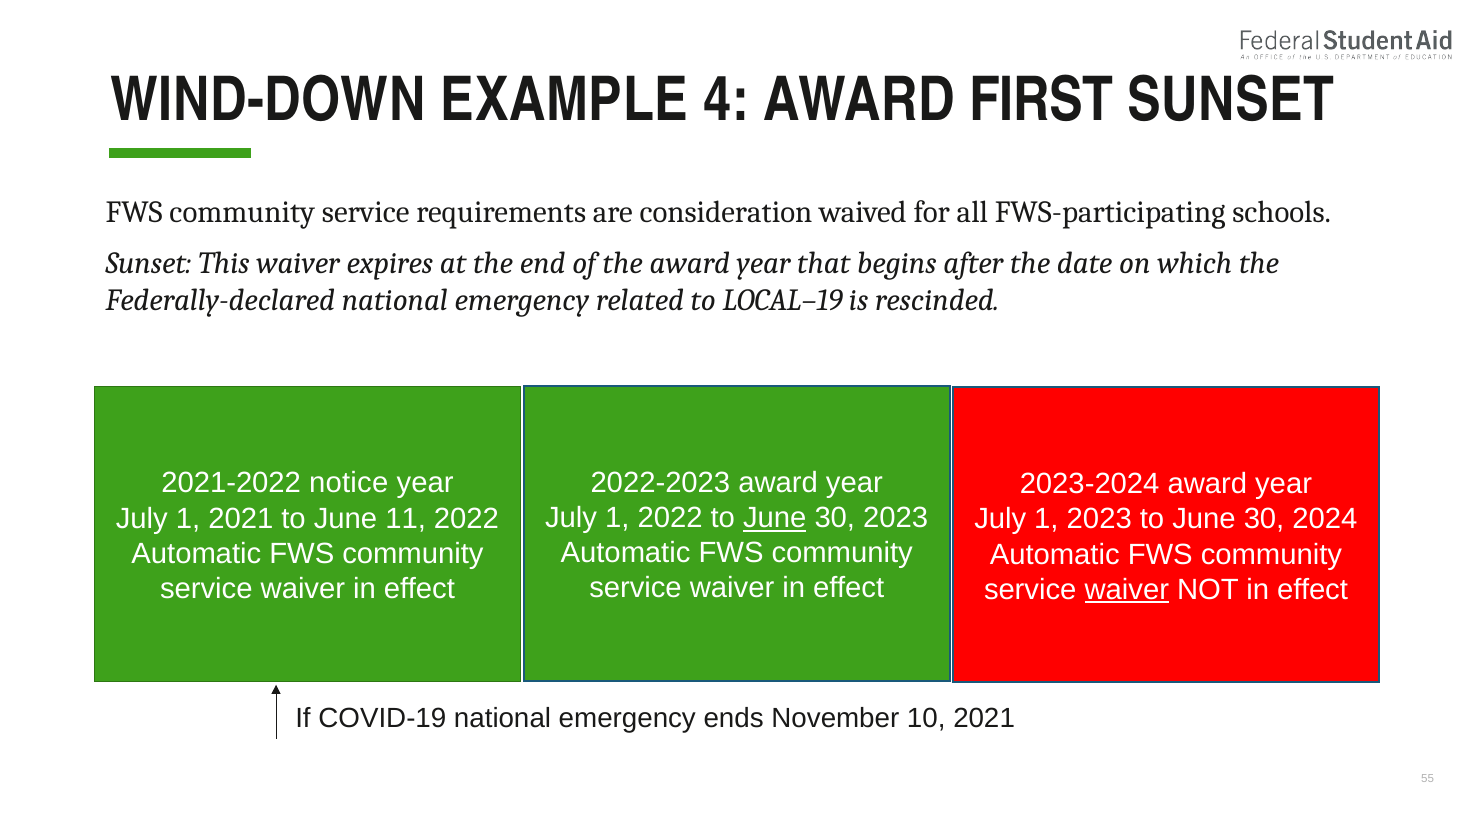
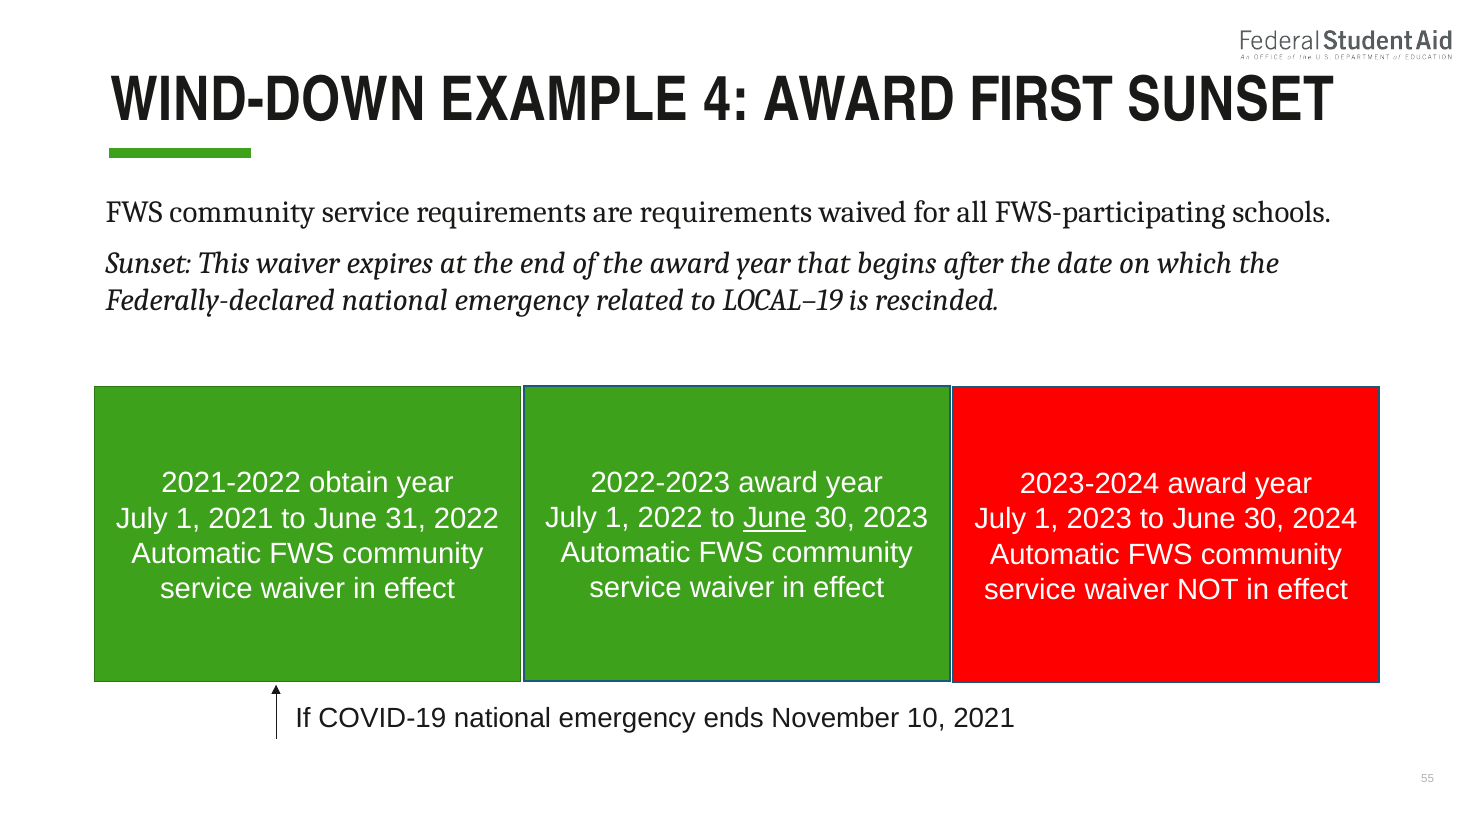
are consideration: consideration -> requirements (726, 212)
notice: notice -> obtain (349, 484)
11: 11 -> 31 (406, 519)
waiver underline: present -> none (1127, 590)
